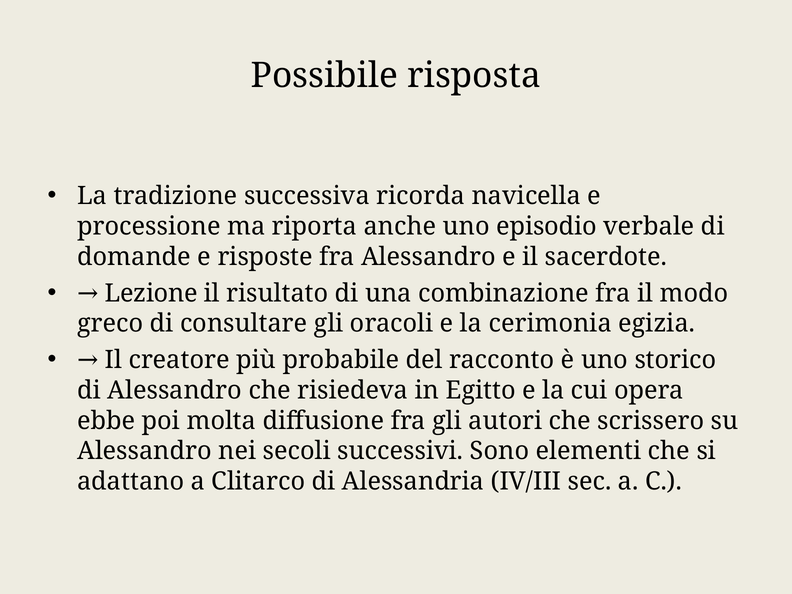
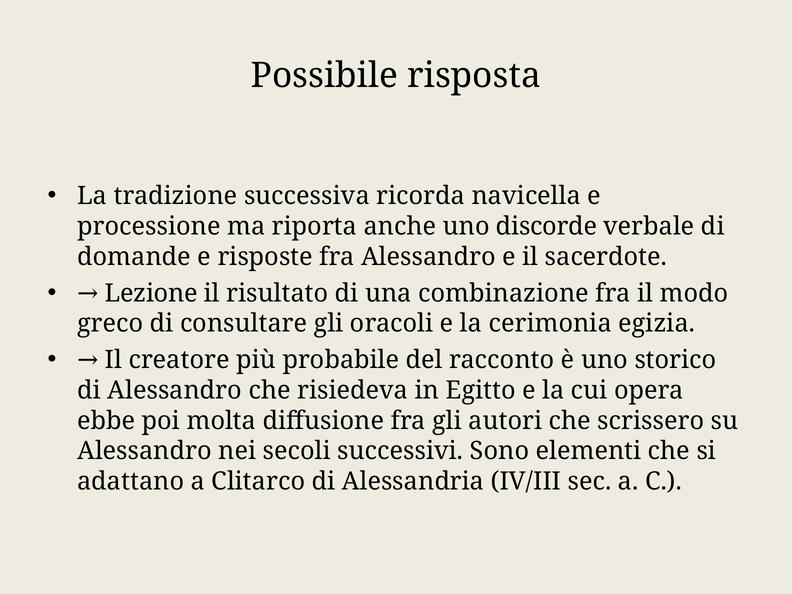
episodio: episodio -> discorde (547, 226)
